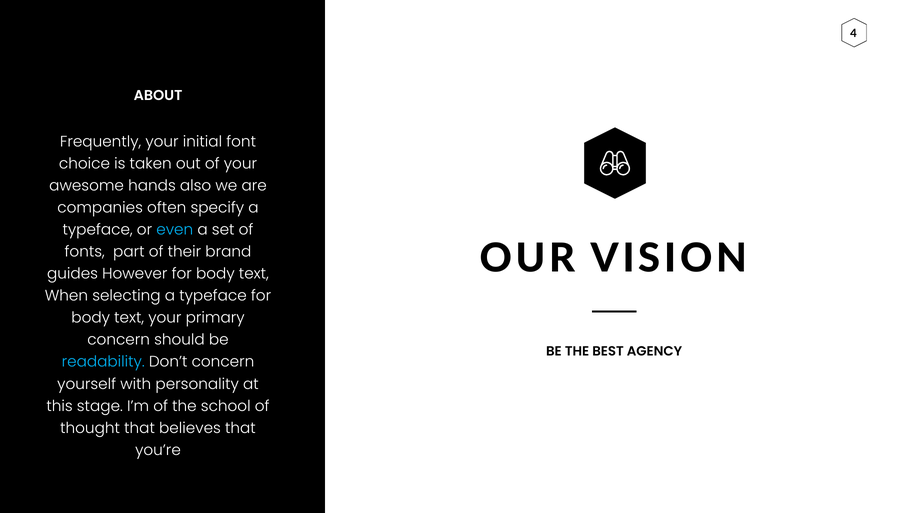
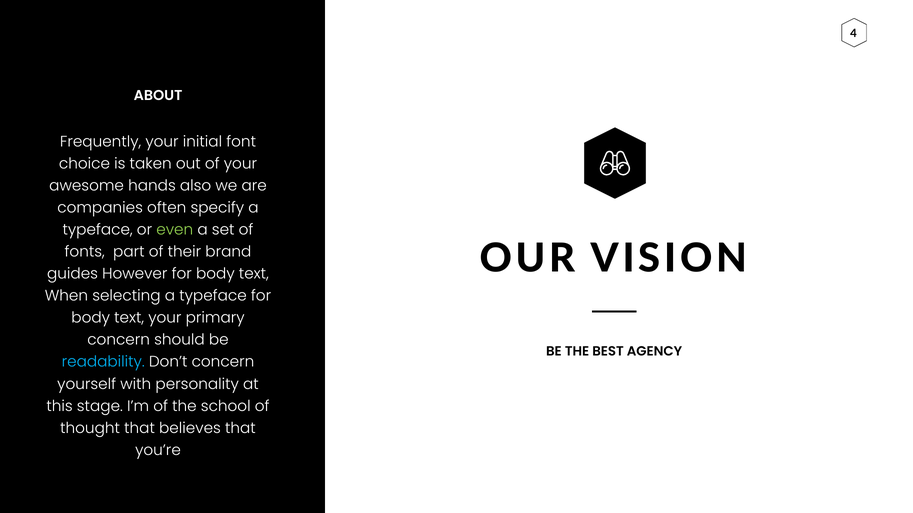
even colour: light blue -> light green (175, 230)
